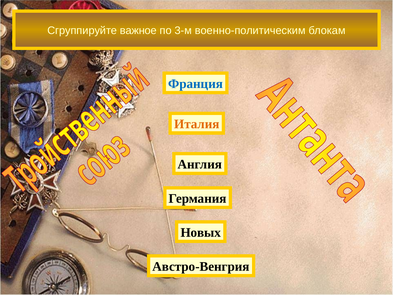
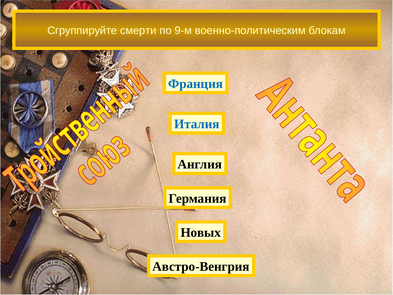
важное: важное -> смерти (138, 31)
3-м: 3-м -> 9-м (183, 31)
Италия colour: orange -> blue (197, 124)
